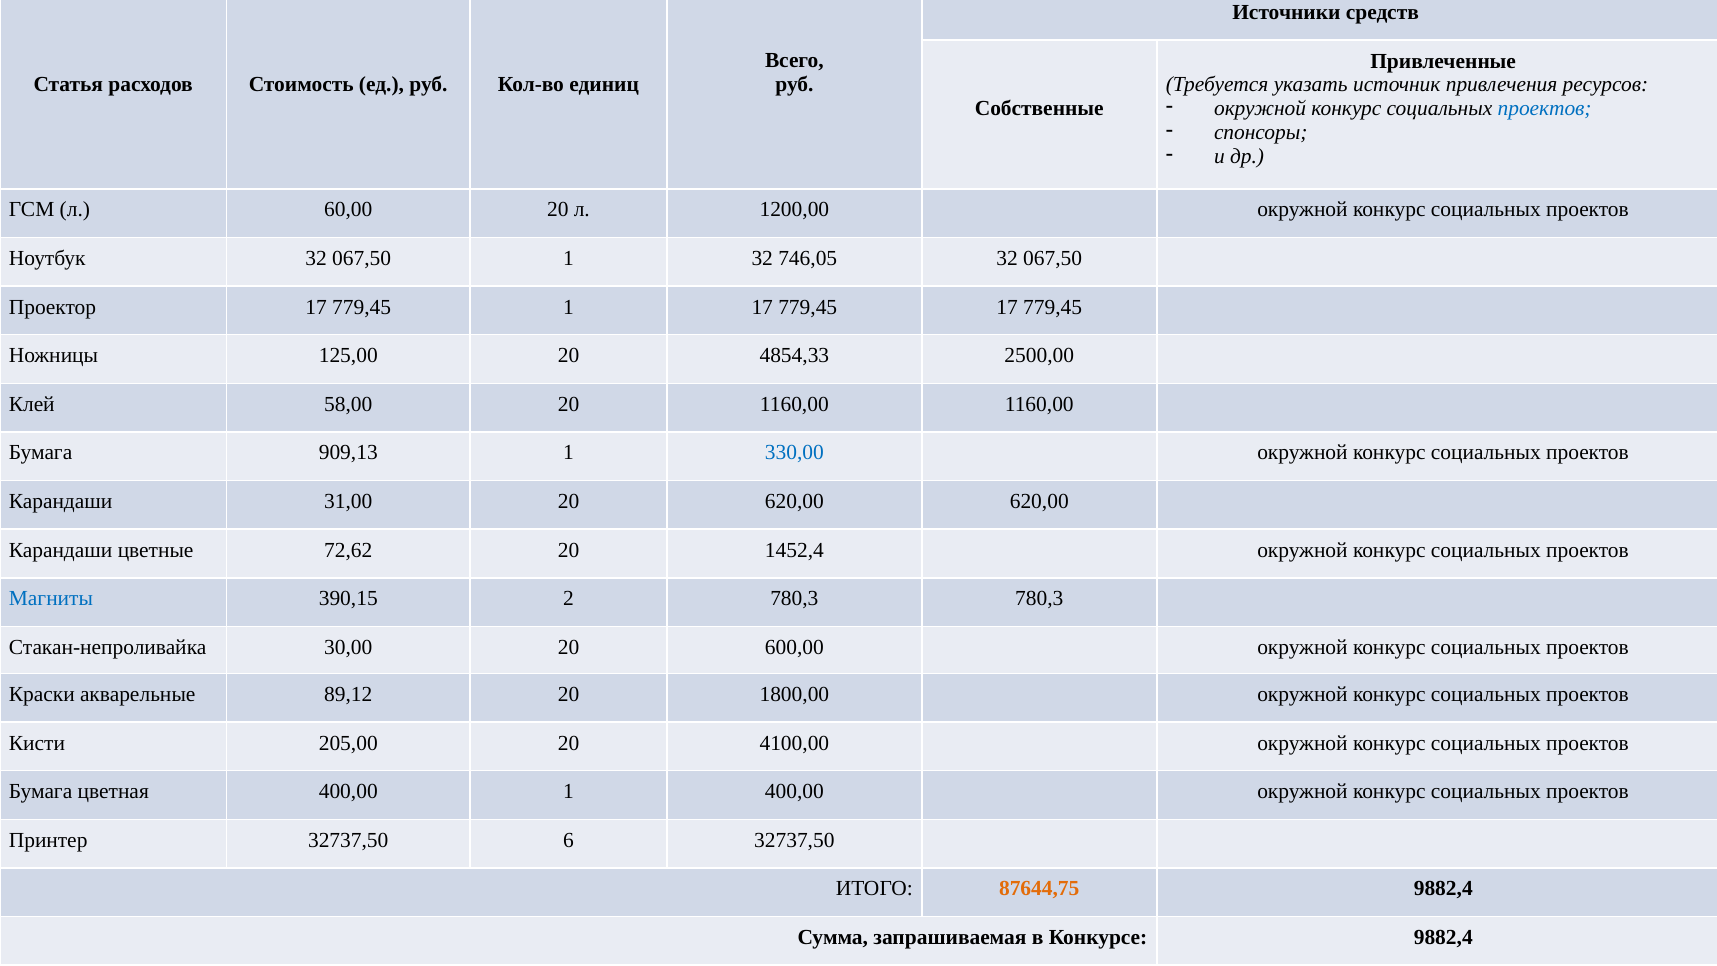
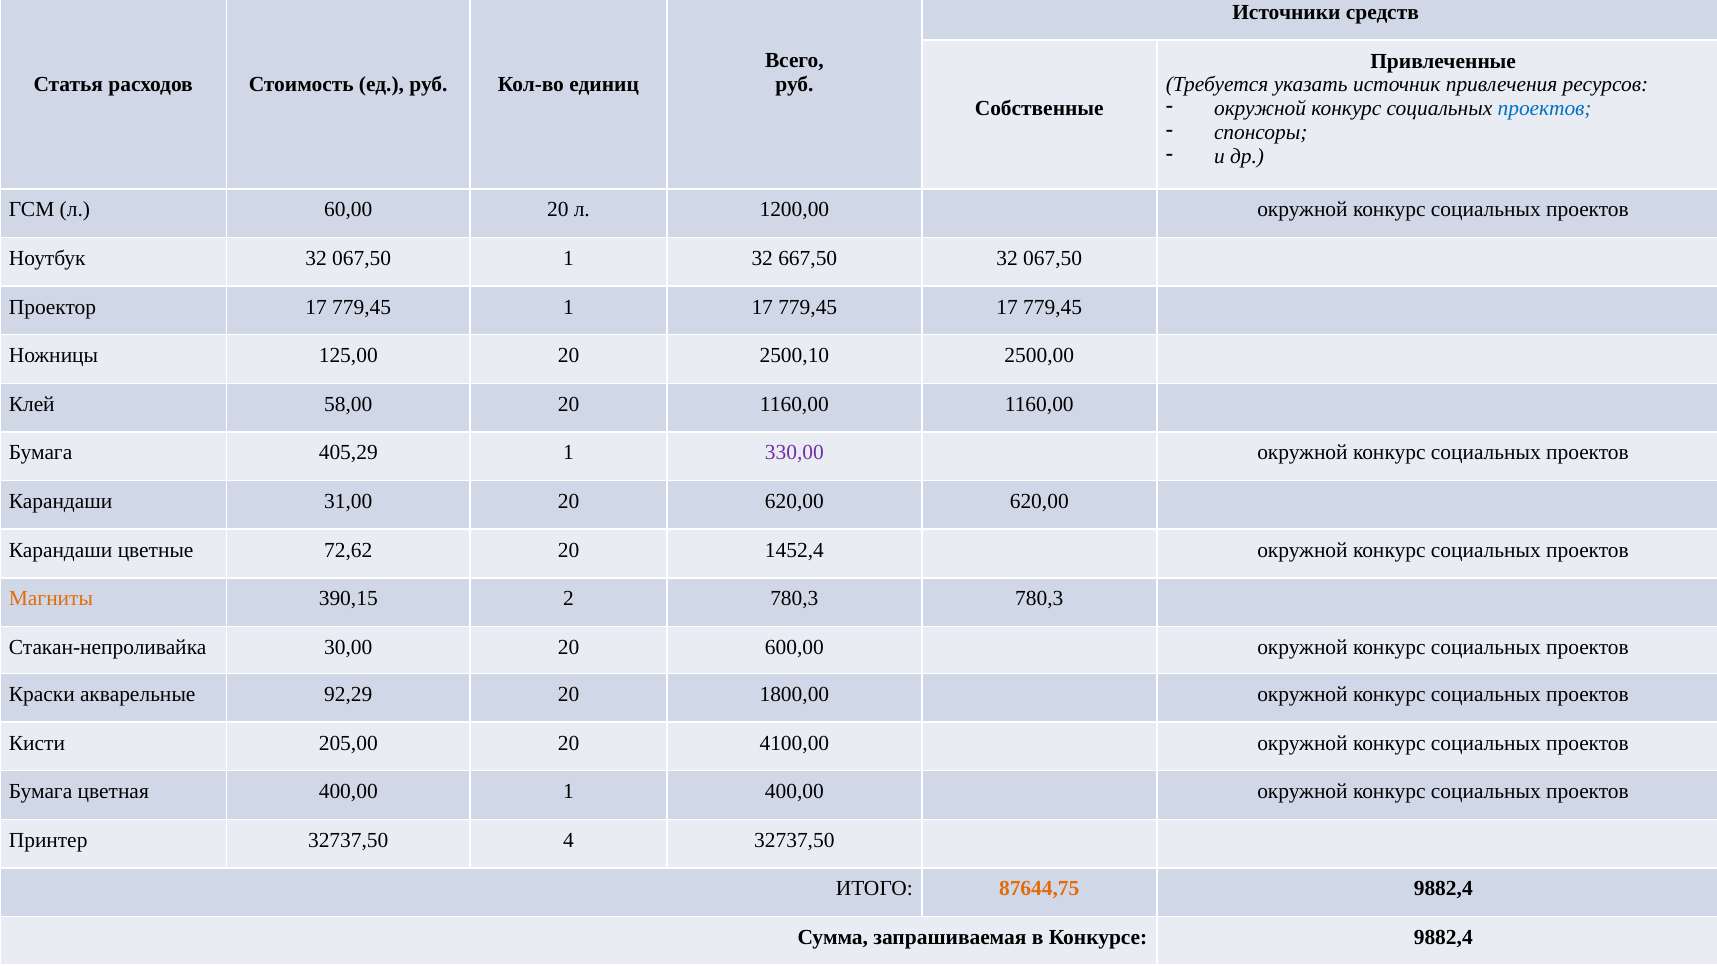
746,05: 746,05 -> 667,50 (808, 258)
4854,33: 4854,33 -> 2500,10 (794, 356)
909,13: 909,13 -> 405,29 (348, 453)
330,00 colour: blue -> purple (794, 453)
Магниты colour: blue -> orange (51, 599)
89,12: 89,12 -> 92,29 (348, 694)
6: 6 -> 4 (569, 840)
